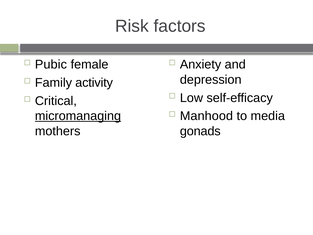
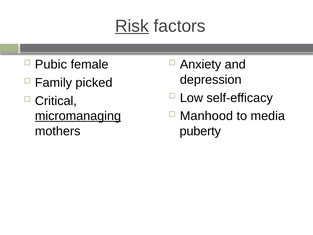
Risk underline: none -> present (132, 26)
activity: activity -> picked (94, 83)
gonads: gonads -> puberty (200, 131)
